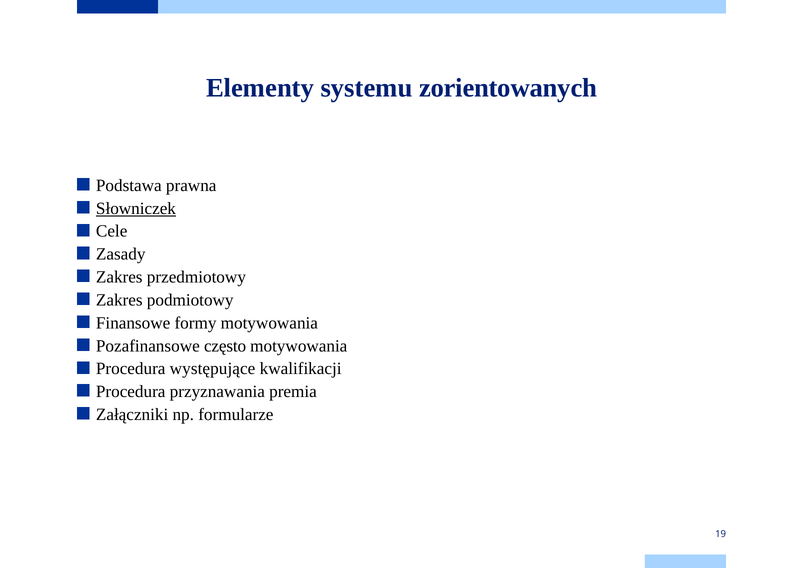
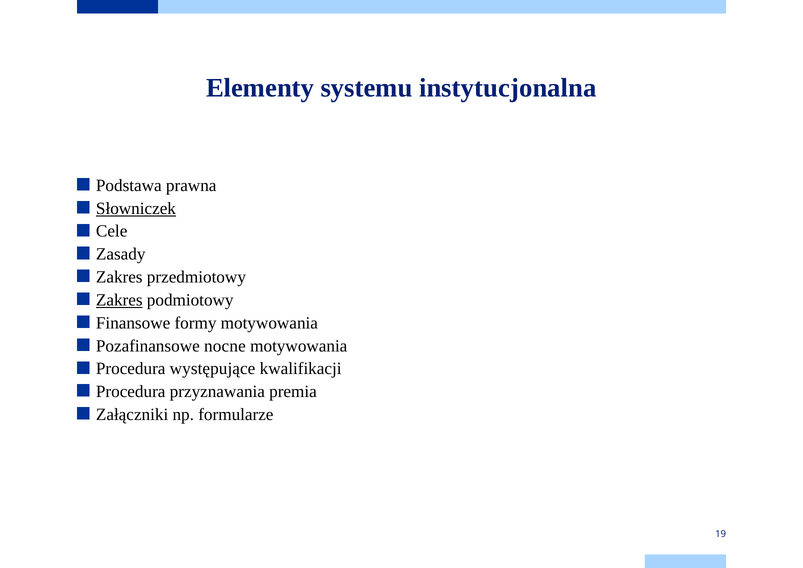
zorientowanych: zorientowanych -> instytucjonalna (508, 88)
Zakres underline: none -> present (119, 300)
często: często -> nocne (225, 346)
